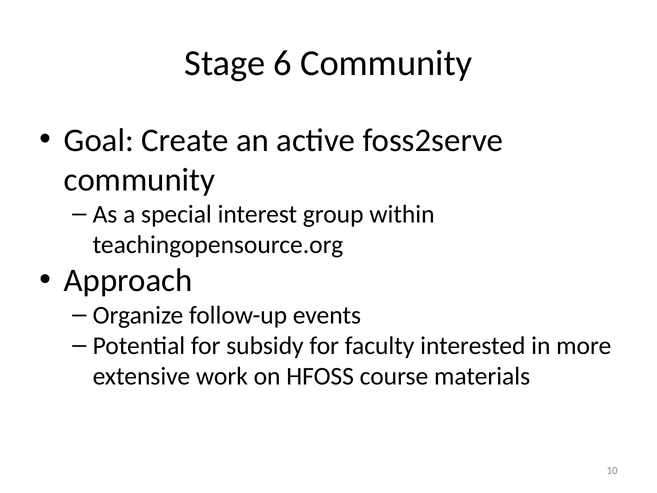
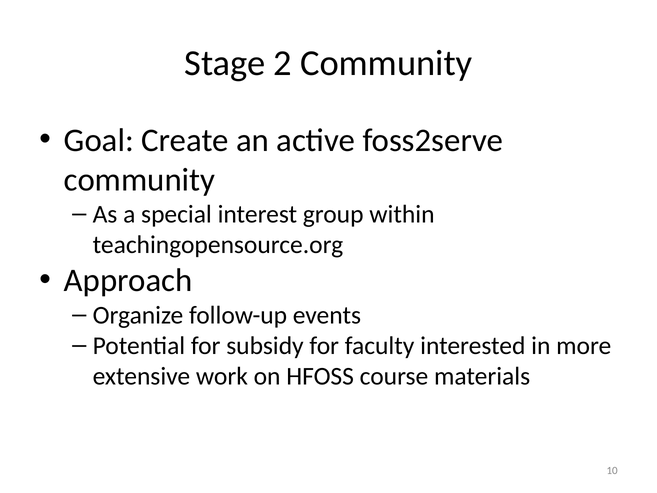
6: 6 -> 2 (283, 63)
